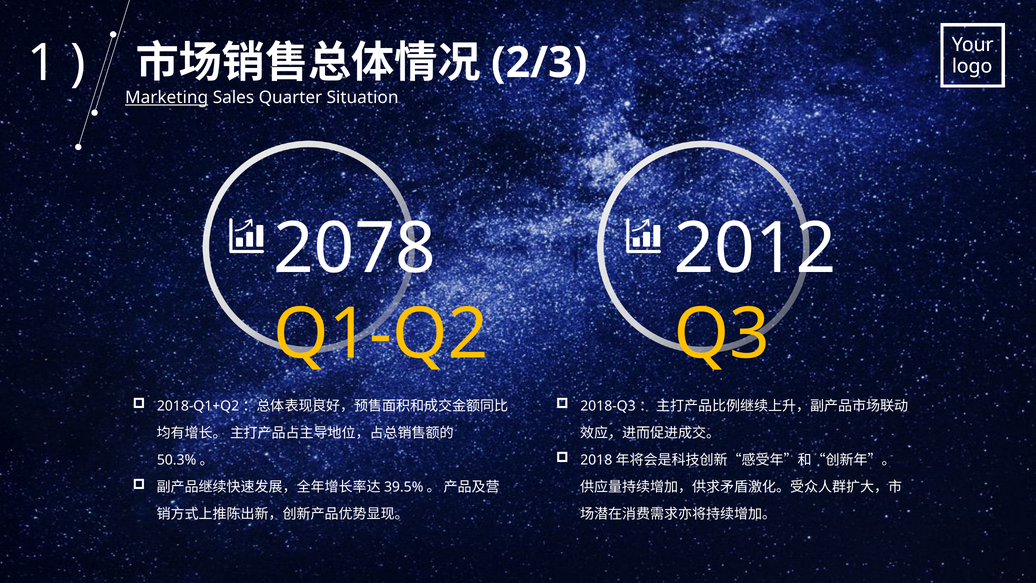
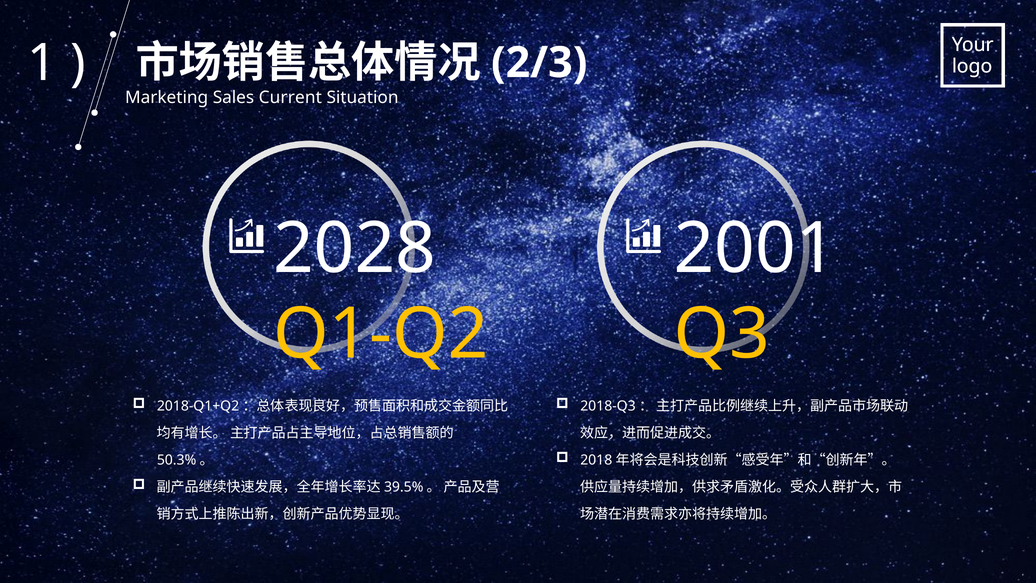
Marketing underline: present -> none (167, 97)
Quarter: Quarter -> Current (290, 97)
2078: 2078 -> 2028 (355, 249)
2012: 2012 -> 2001 (755, 249)
